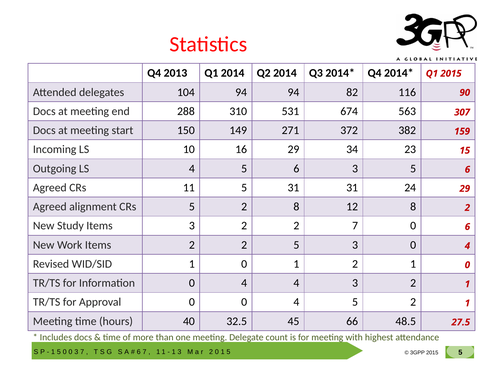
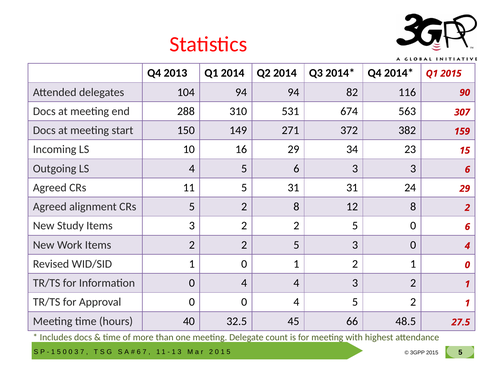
3 5: 5 -> 3 (413, 169)
3 2 2 7: 7 -> 5 (355, 226)
